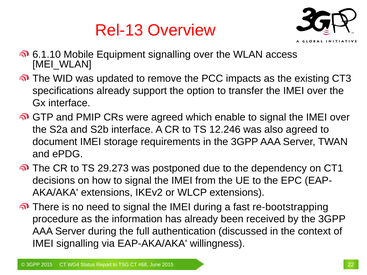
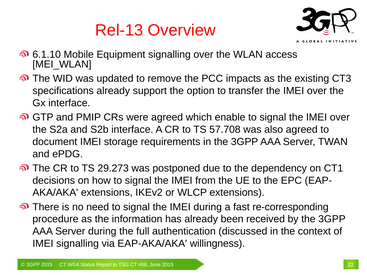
12.246: 12.246 -> 57.708 (225, 130)
re-bootstrapping: re-bootstrapping -> re-corresponding (291, 207)
